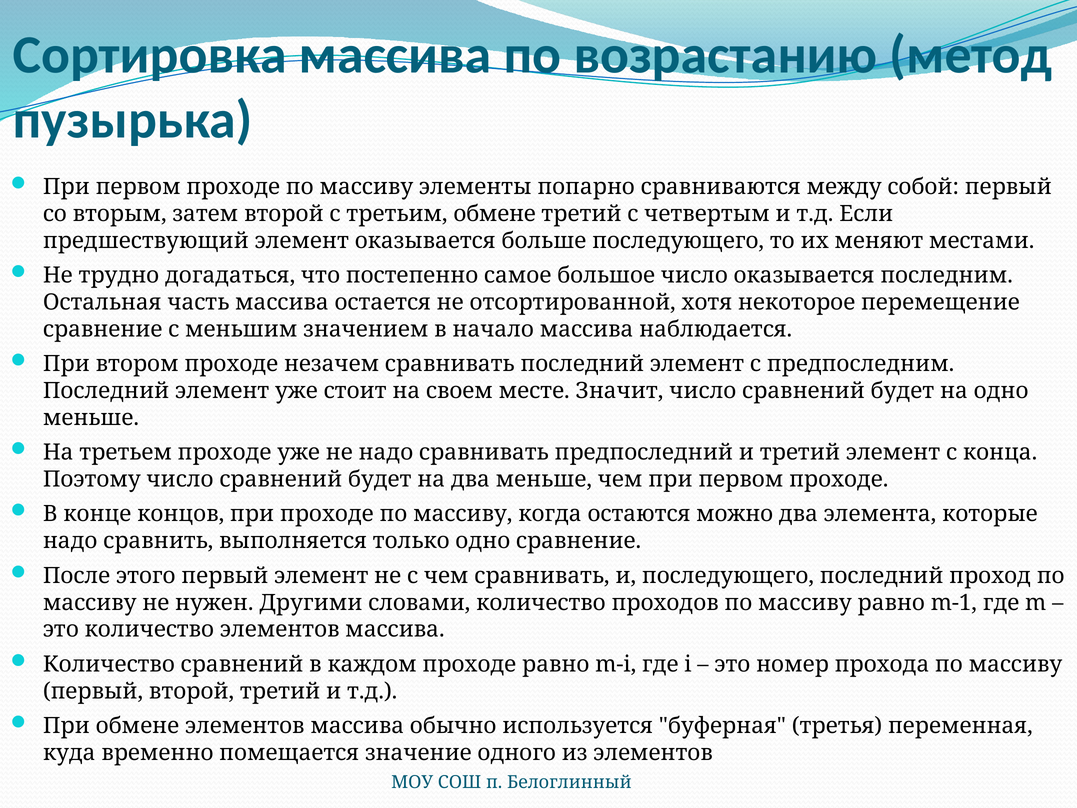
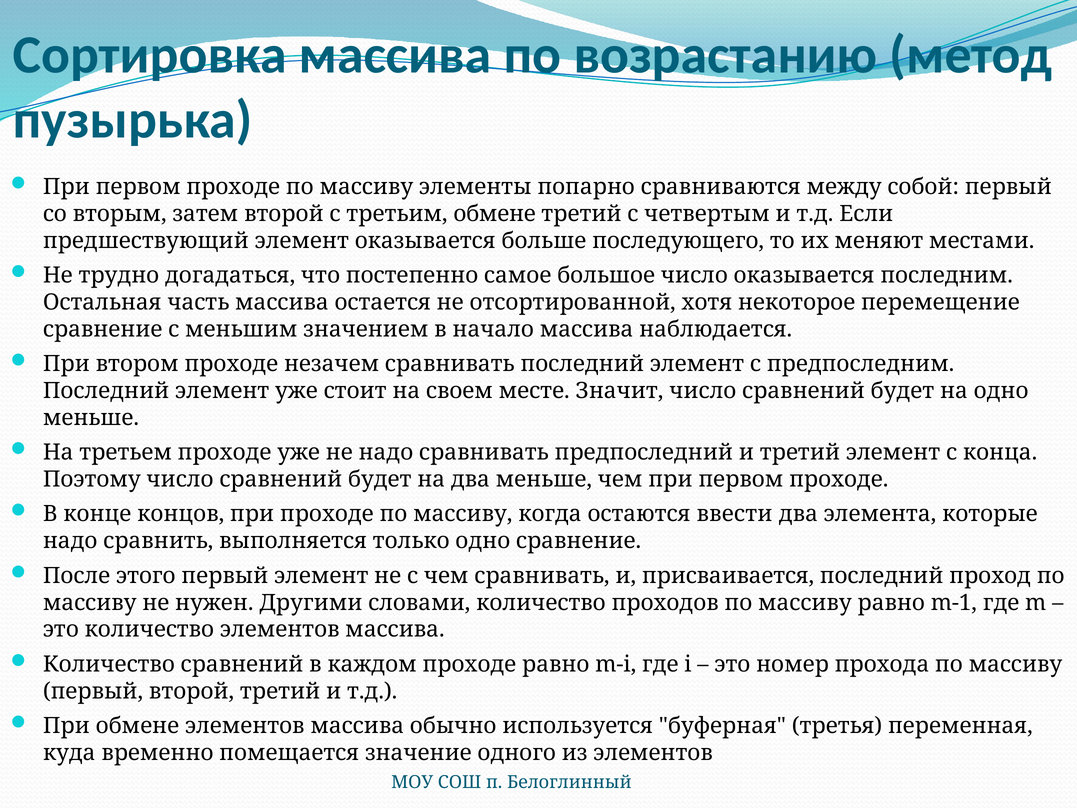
можно: можно -> ввести (735, 514)
и последующего: последующего -> присваивается (728, 576)
